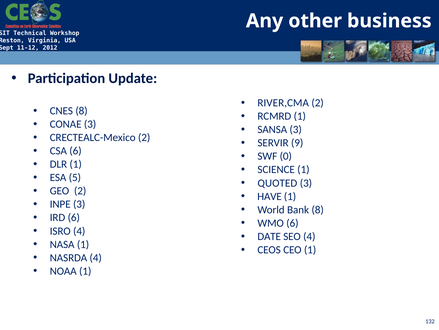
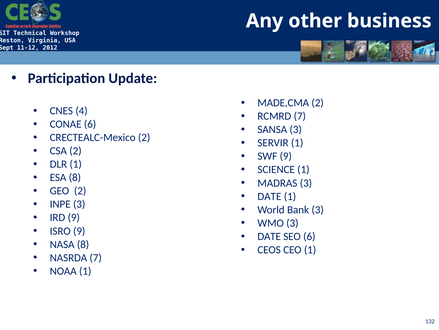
RIVER,CMA: RIVER,CMA -> MADE,CMA (283, 103)
CNES 8: 8 -> 4 (82, 111)
RCMRD 1: 1 -> 7 (300, 116)
CONAE 3: 3 -> 6 (90, 124)
SERVIR 9: 9 -> 1 (297, 143)
CSA 6: 6 -> 2 (75, 151)
SWF 0: 0 -> 9 (286, 156)
ESA 5: 5 -> 8 (75, 177)
QUOTED: QUOTED -> MADRAS (277, 183)
HAVE: HAVE -> DATE (269, 196)
Bank 8: 8 -> 3 (318, 209)
IRD 6: 6 -> 9 (74, 217)
WMO 6: 6 -> 3 (292, 223)
ISRO 4: 4 -> 9 (79, 231)
SEO 4: 4 -> 6 (309, 236)
NASA 1: 1 -> 8 (83, 244)
NASRDA 4: 4 -> 7 (96, 257)
